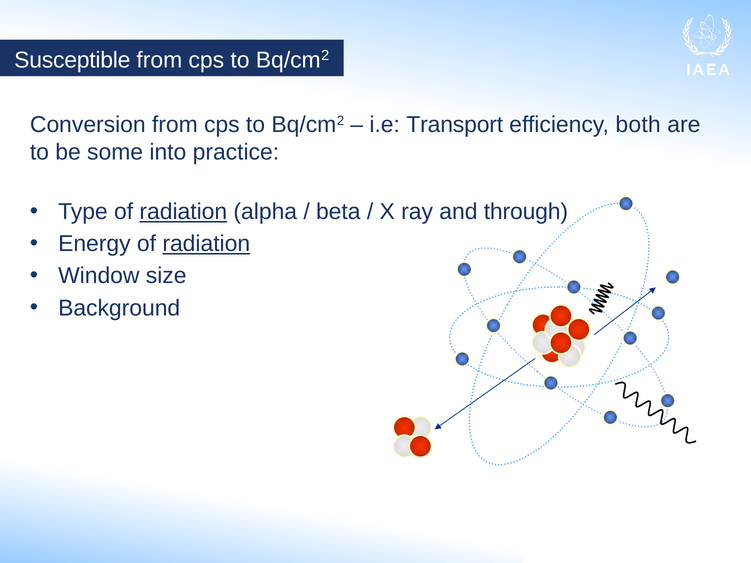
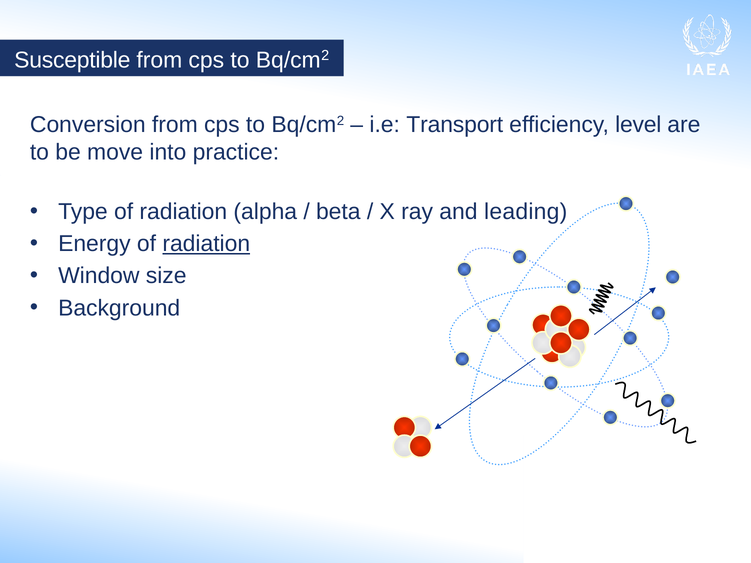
both: both -> level (638, 125)
some: some -> move (115, 152)
radiation underline: present -> none (183, 212)
through: through -> leading (526, 212)
